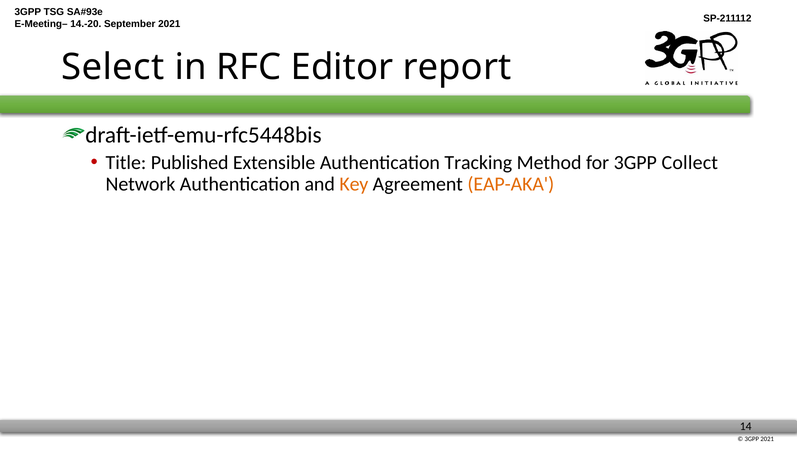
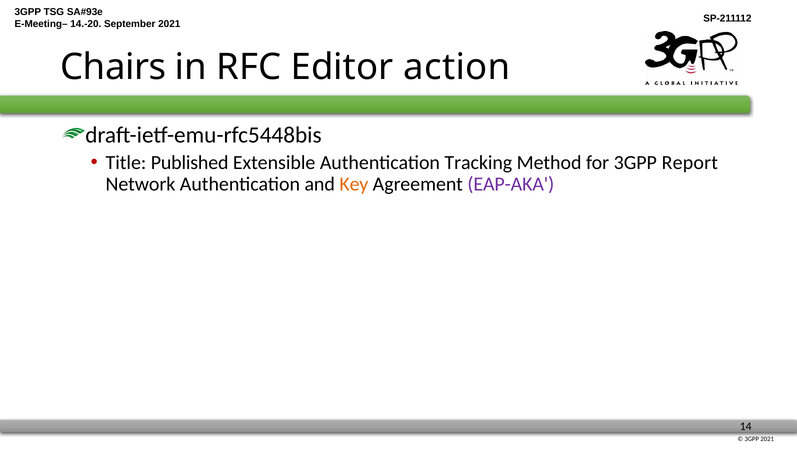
Select: Select -> Chairs (113, 67)
report: report -> action (457, 67)
Collect: Collect -> Report (690, 162)
EAP-AKA colour: orange -> purple (511, 184)
